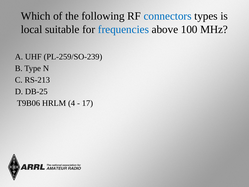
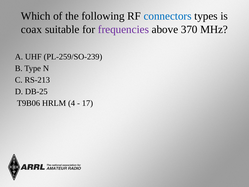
local: local -> coax (32, 29)
frequencies colour: blue -> purple (123, 29)
100: 100 -> 370 (189, 29)
